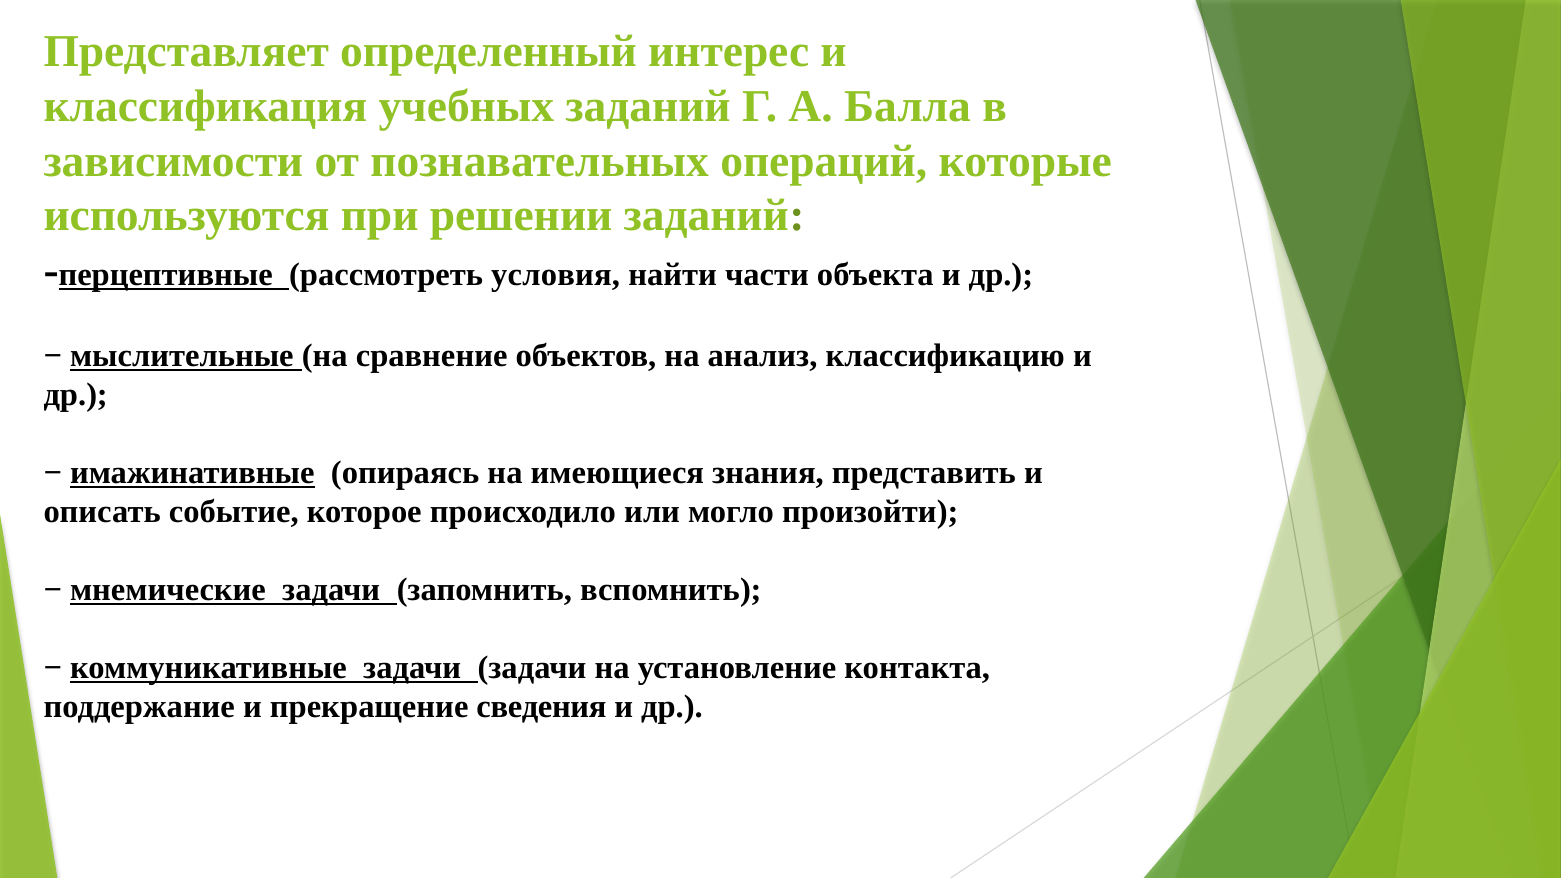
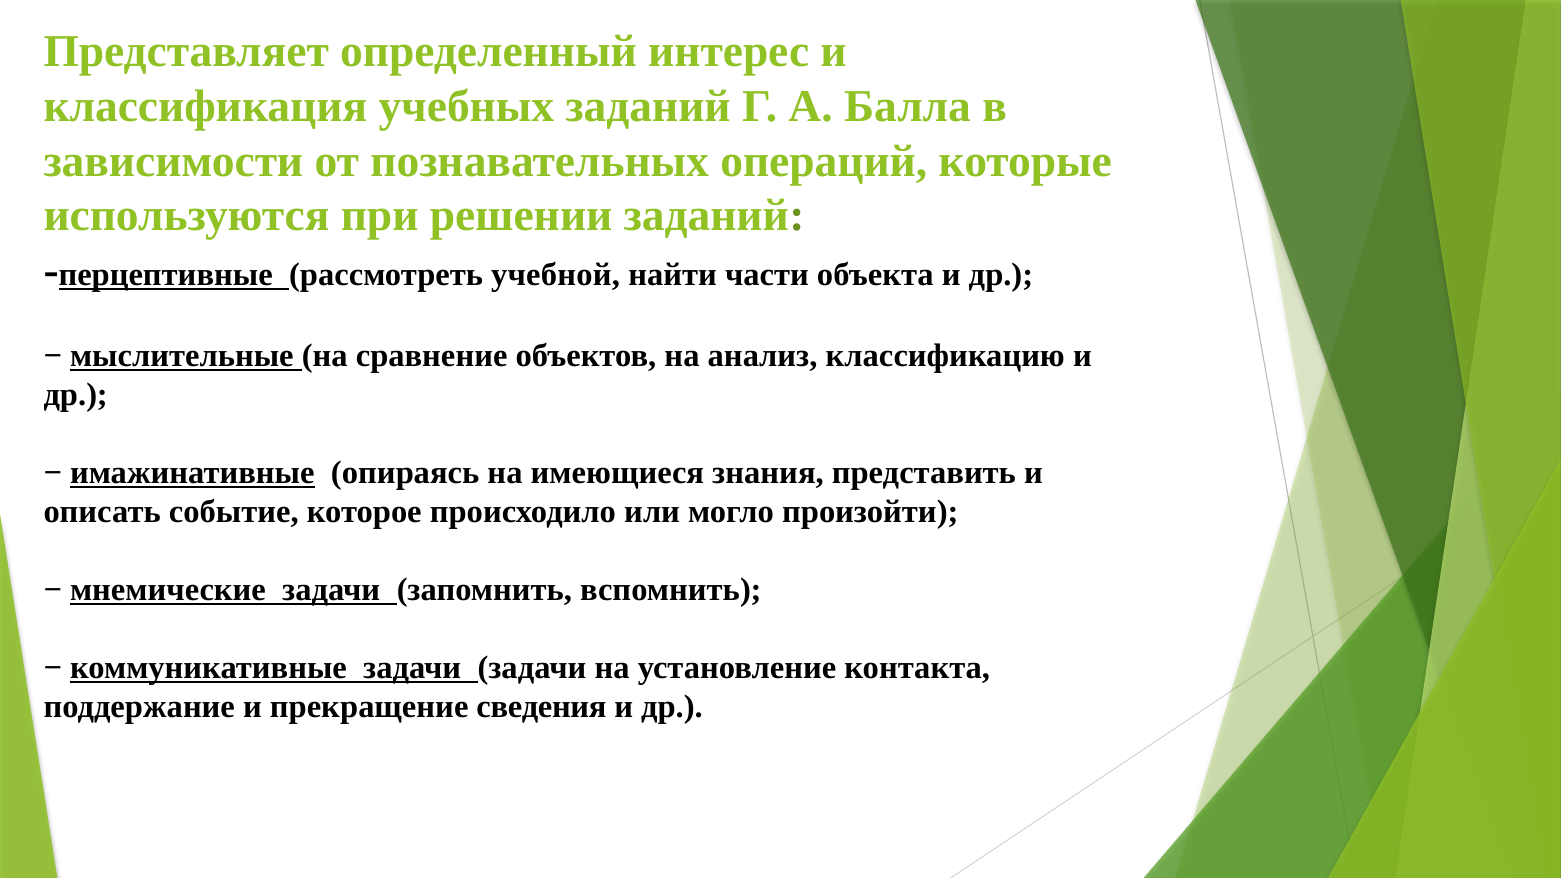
условия: условия -> учебной (556, 275)
